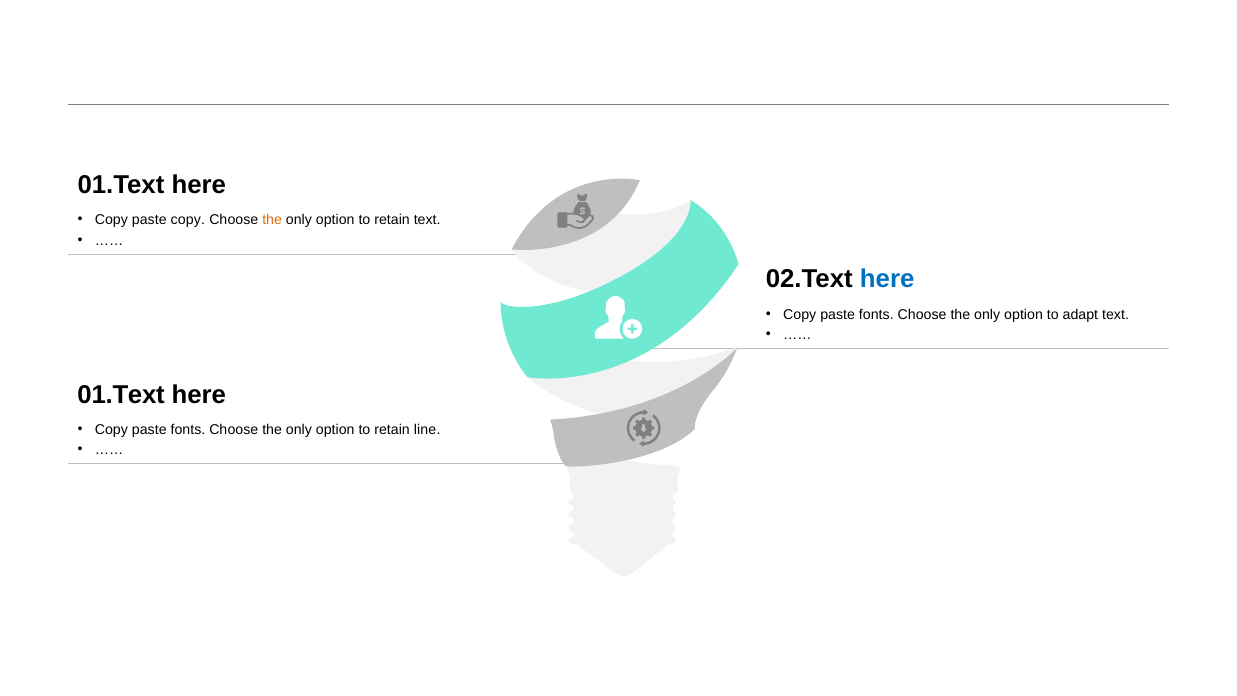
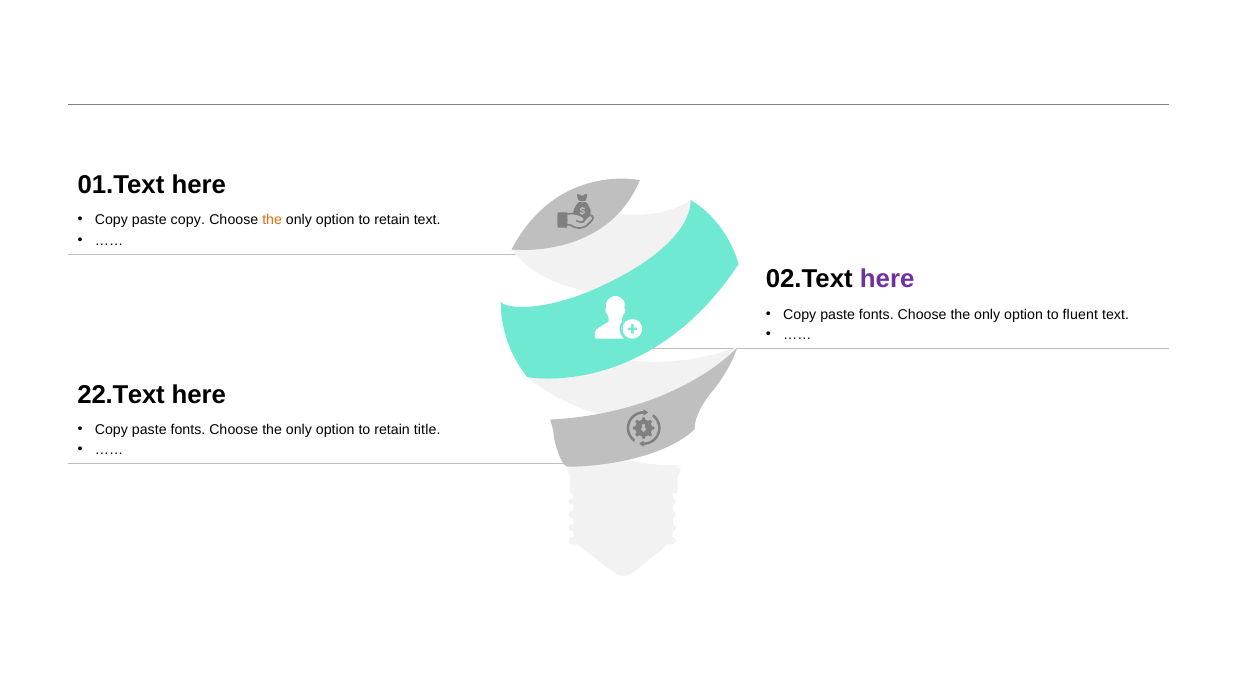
here colour: blue -> purple (887, 279)
adapt: adapt -> fluent (1080, 314)
01.Text: 01.Text -> 22.Text (121, 394)
line: line -> title (427, 429)
